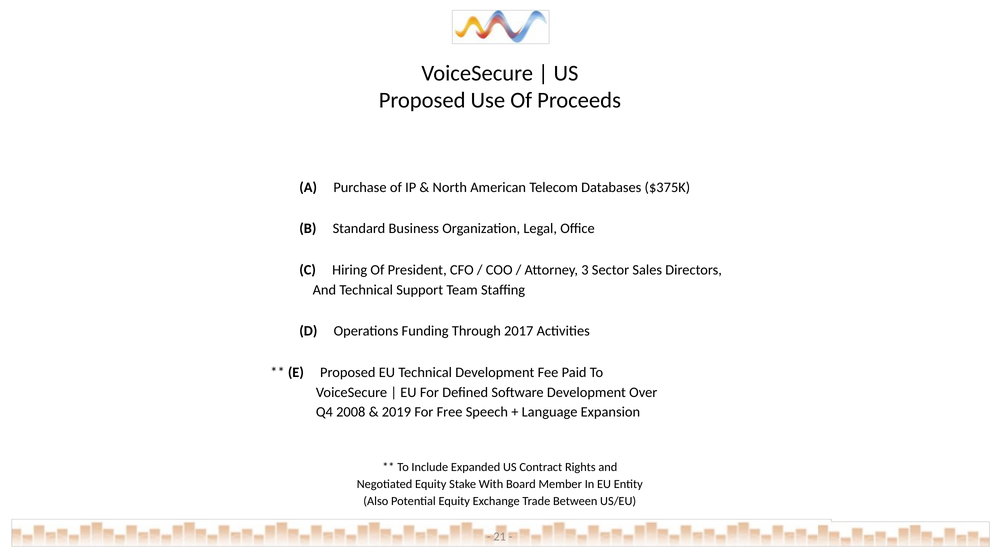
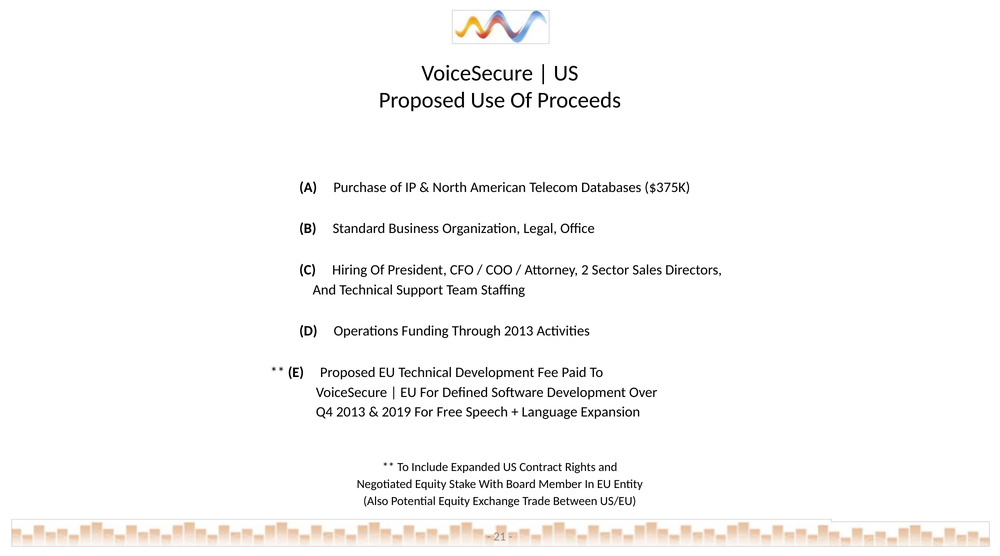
3: 3 -> 2 (585, 270)
Through 2017: 2017 -> 2013 (519, 331)
Q4 2008: 2008 -> 2013 (351, 412)
